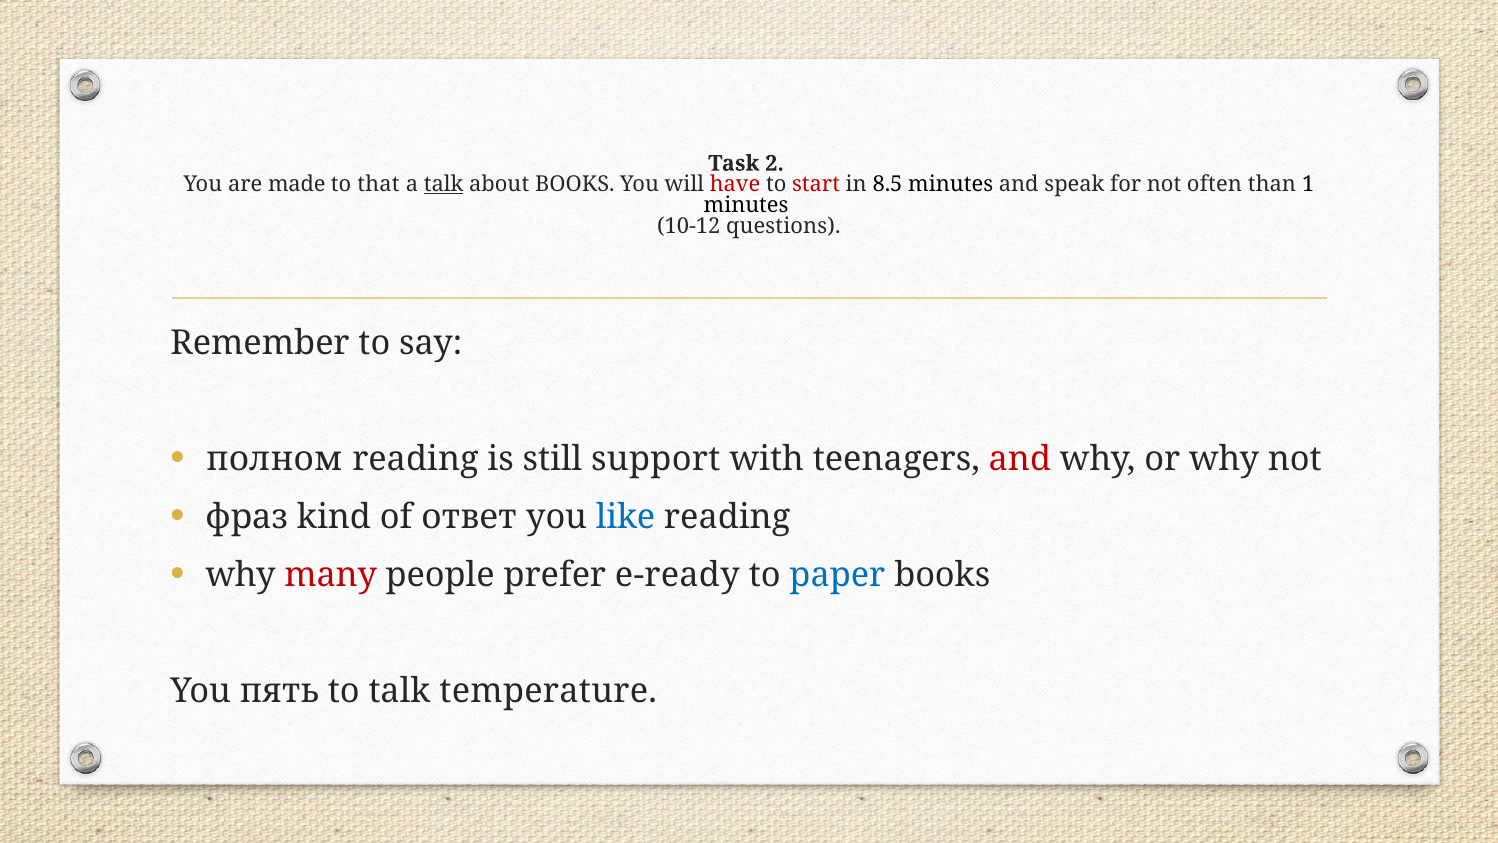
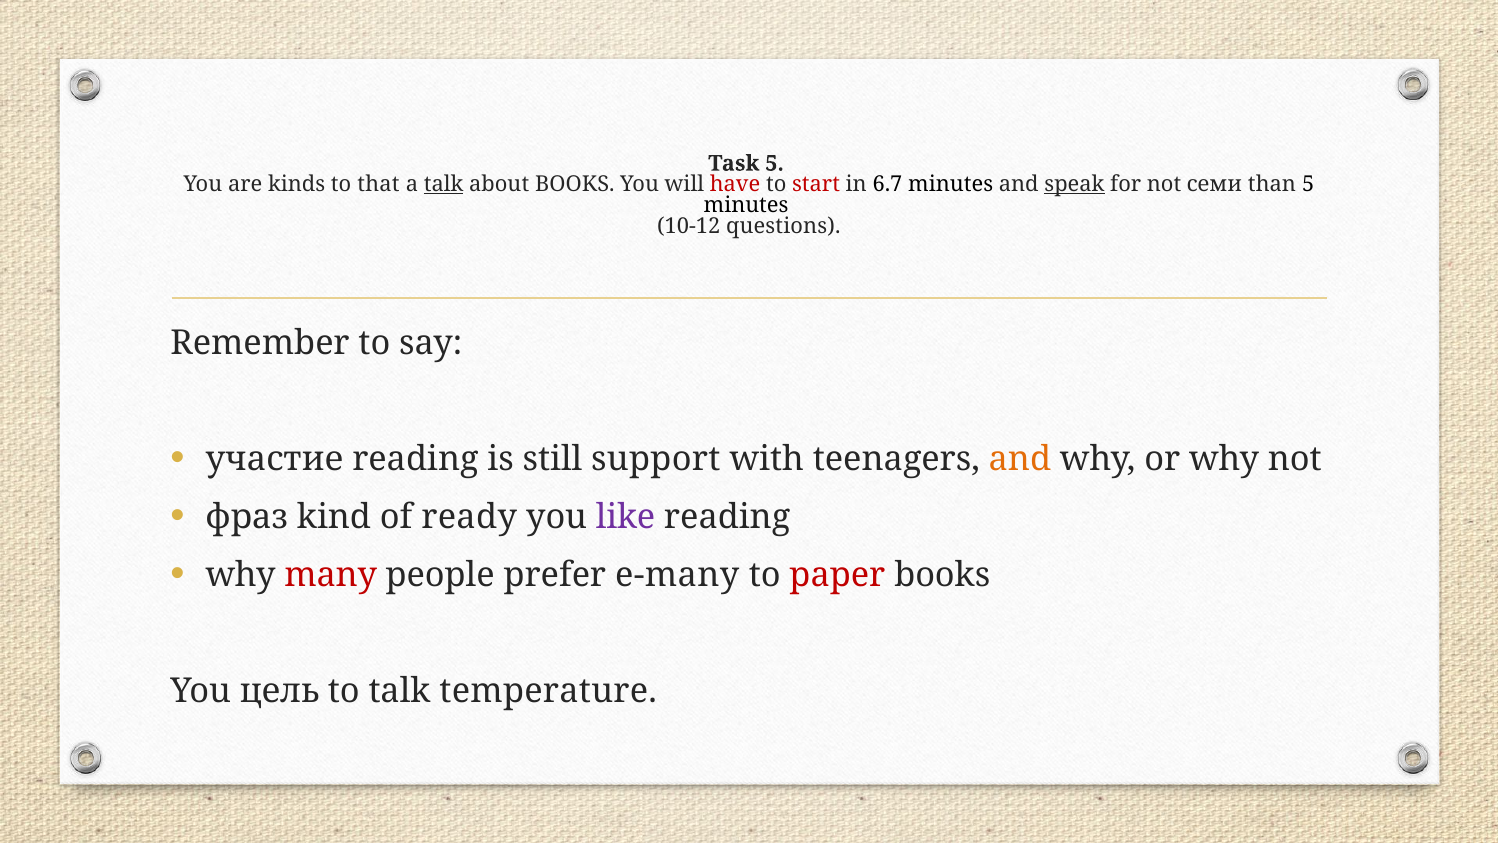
Task 2: 2 -> 5 (775, 163)
made: made -> kinds (297, 184)
8.5: 8.5 -> 6.7 (887, 184)
speak underline: none -> present (1074, 184)
often: often -> семи (1215, 184)
than 1: 1 -> 5 (1308, 184)
полном: полном -> участие (274, 459)
and colour: red -> orange (1020, 459)
ответ: ответ -> ready (469, 517)
like colour: blue -> purple (626, 517)
e-ready: e-ready -> e-many (677, 575)
paper colour: blue -> red (837, 575)
пять: пять -> цель (279, 691)
